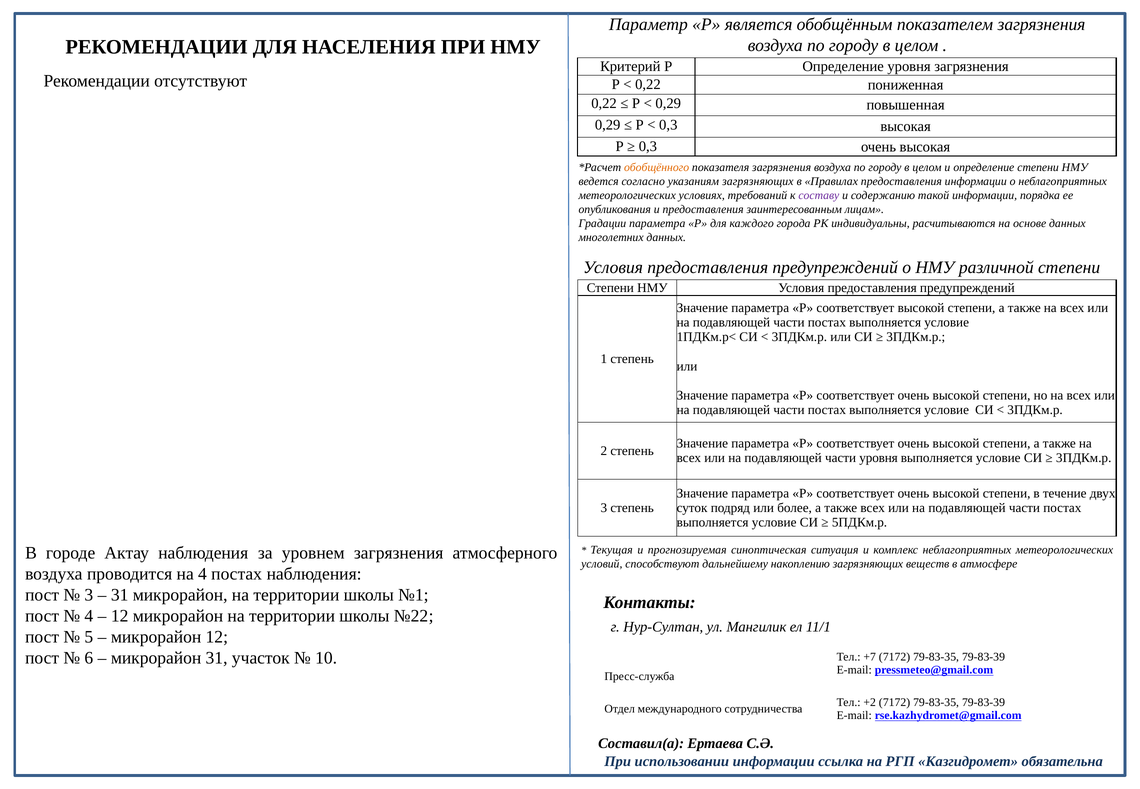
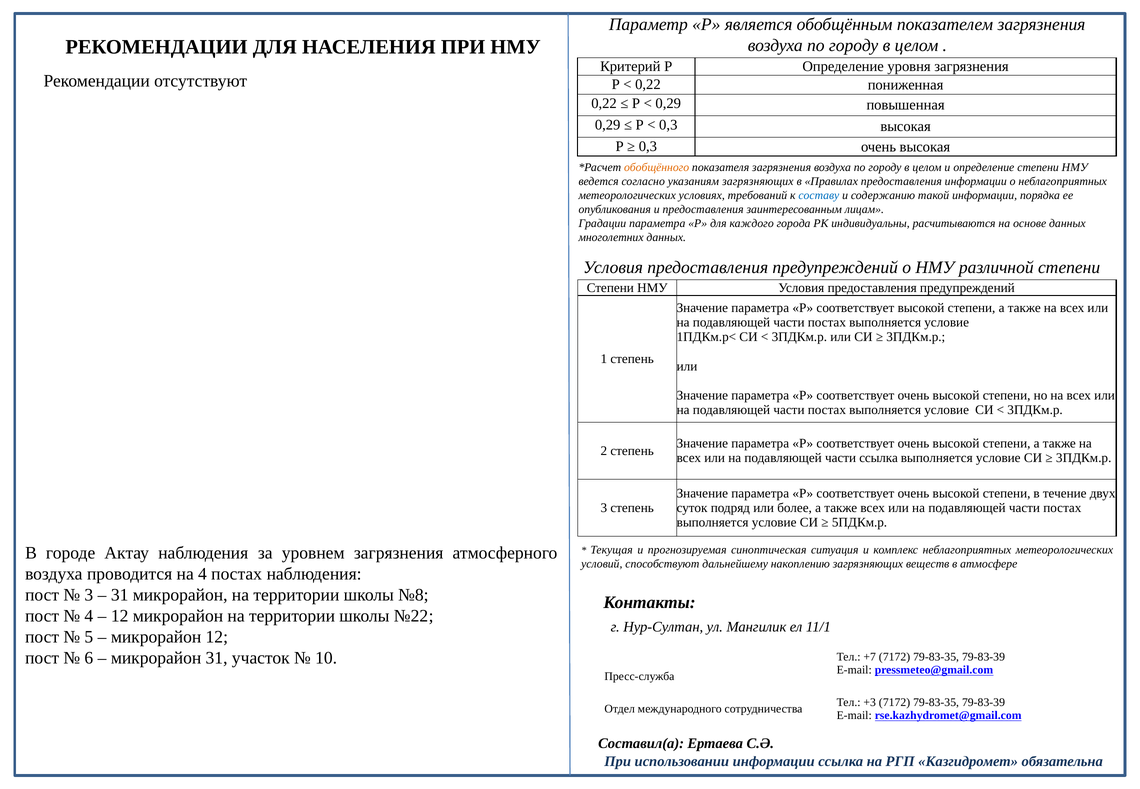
составу colour: purple -> blue (819, 195)
части уровня: уровня -> ссылка (879, 458)
№1: №1 -> №8 (413, 595)
+2: +2 -> +3 (870, 703)
